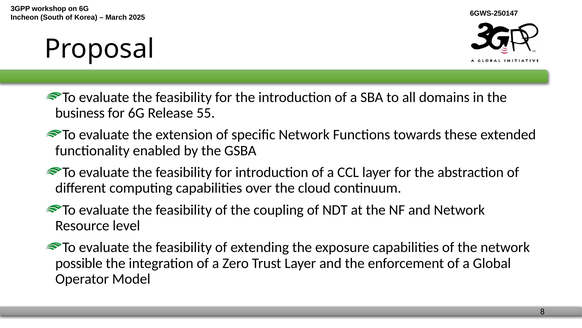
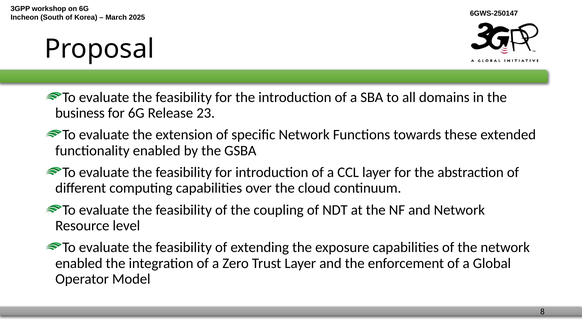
55: 55 -> 23 (206, 113)
possible: possible -> enabled (79, 263)
